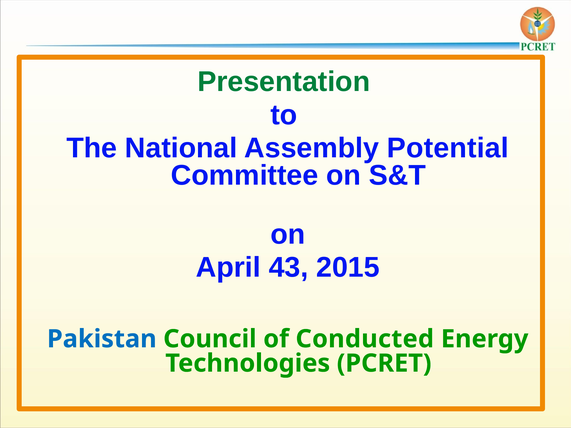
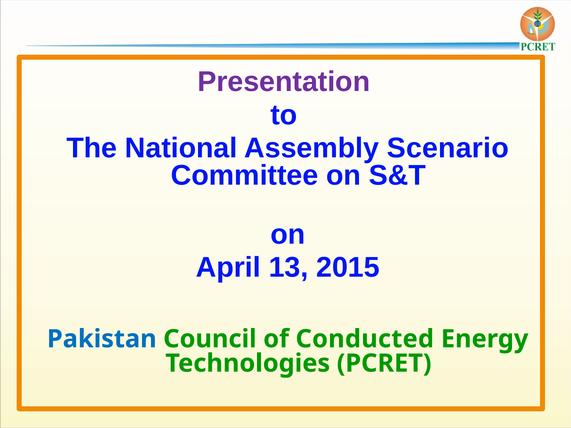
Presentation colour: green -> purple (284, 82)
Potential: Potential -> Scenario (448, 148)
43: 43 -> 13 (289, 268)
